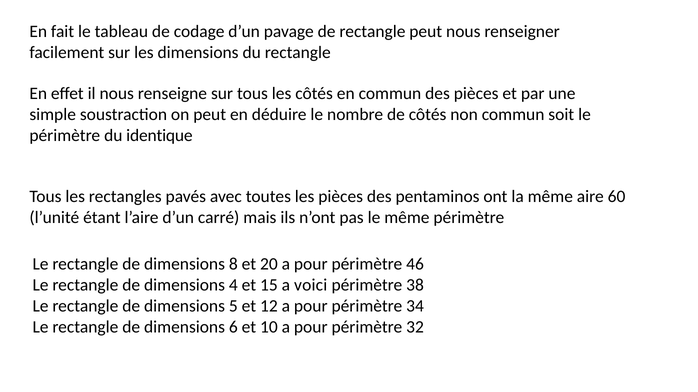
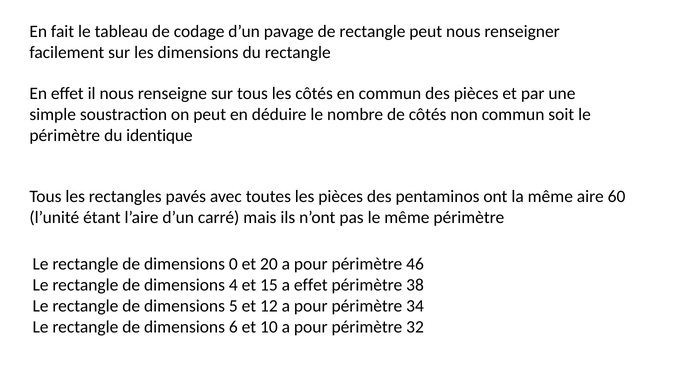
8: 8 -> 0 (233, 265)
a voici: voici -> effet (311, 286)
